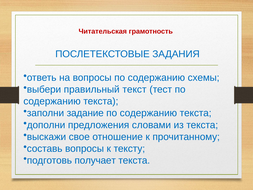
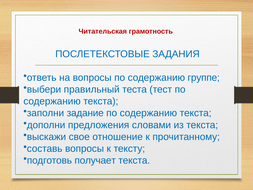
схемы: схемы -> группе (204, 78)
текст: текст -> теста (135, 89)
